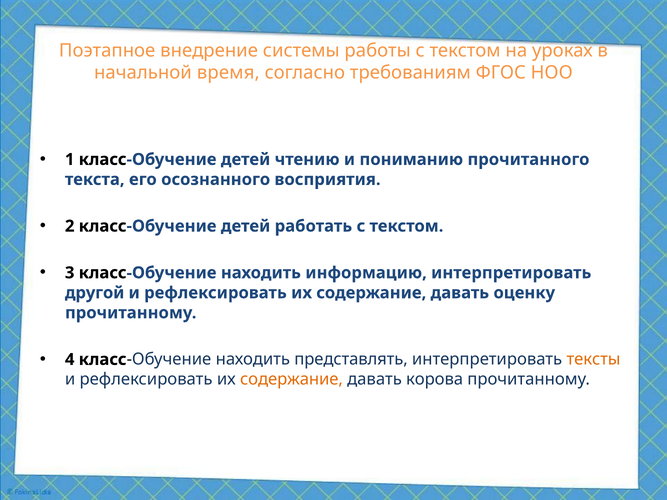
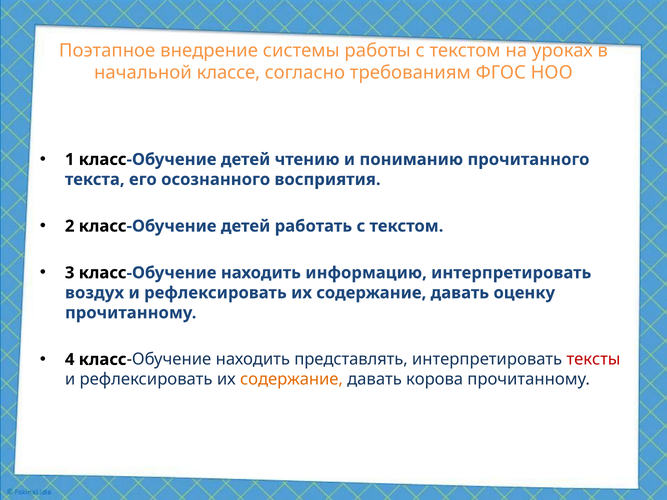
время: время -> классе (228, 73)
другой: другой -> воздух (95, 293)
тексты colour: orange -> red (594, 360)
